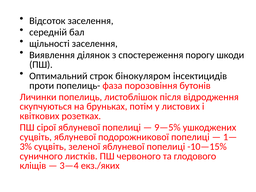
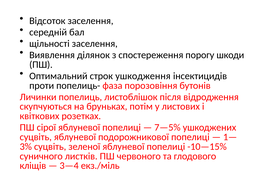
бінокуляром: бінокуляром -> ушкодження (143, 76)
9—5%: 9—5% -> 7—5% (167, 127)
екз./яких: екз./яких -> екз./міль (100, 166)
